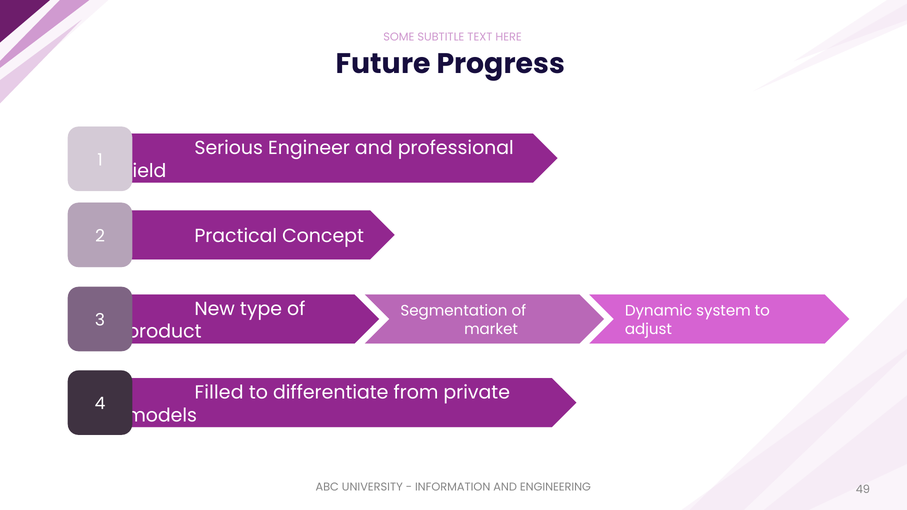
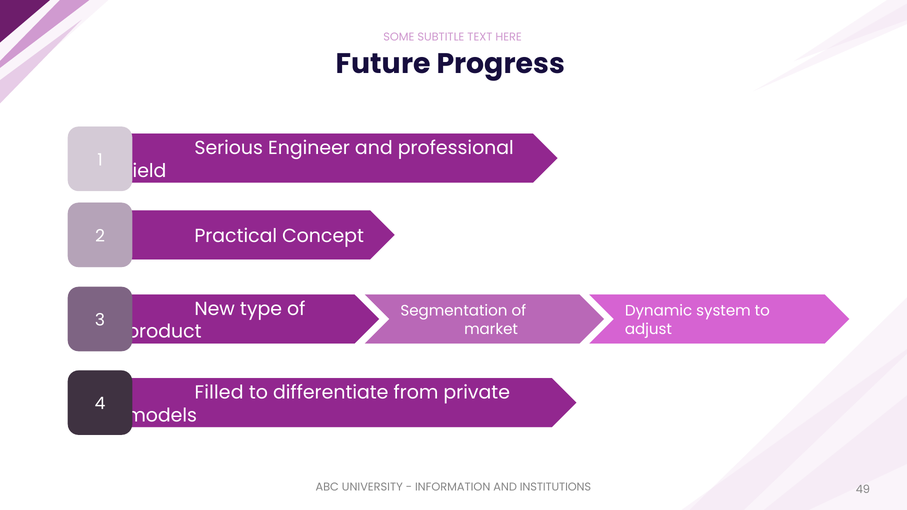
ENGINEERING: ENGINEERING -> INSTITUTIONS (555, 487)
